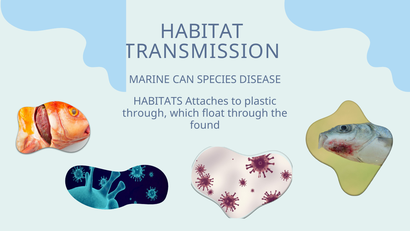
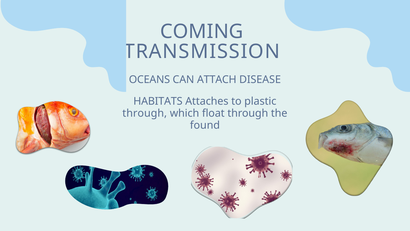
HABITAT: HABITAT -> COMING (202, 32)
MARINE: MARINE -> OCEANS (149, 79)
SPECIES: SPECIES -> ATTACH (217, 79)
